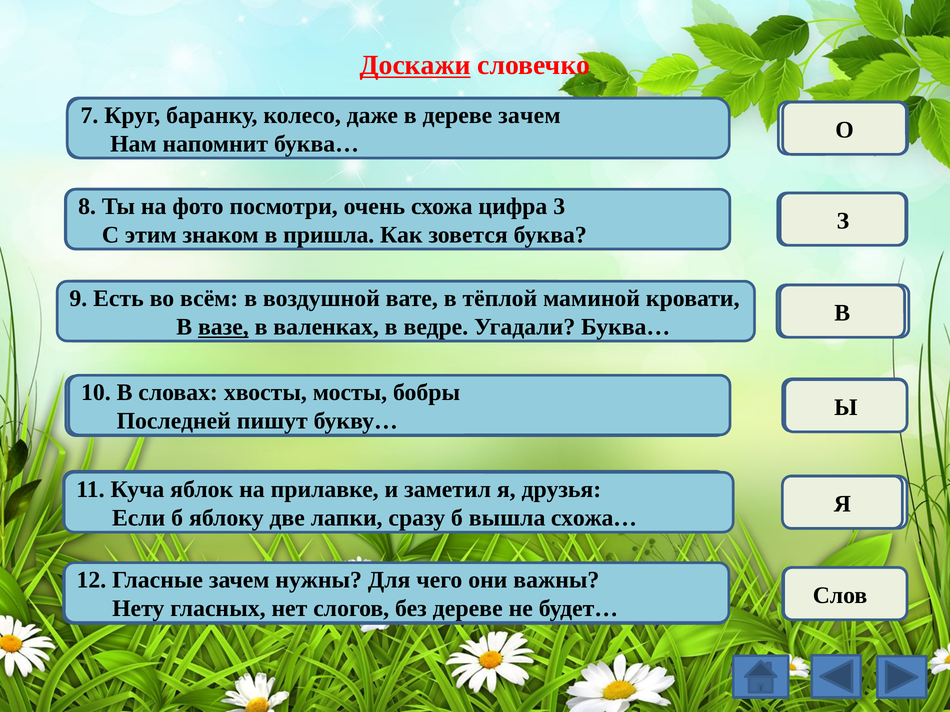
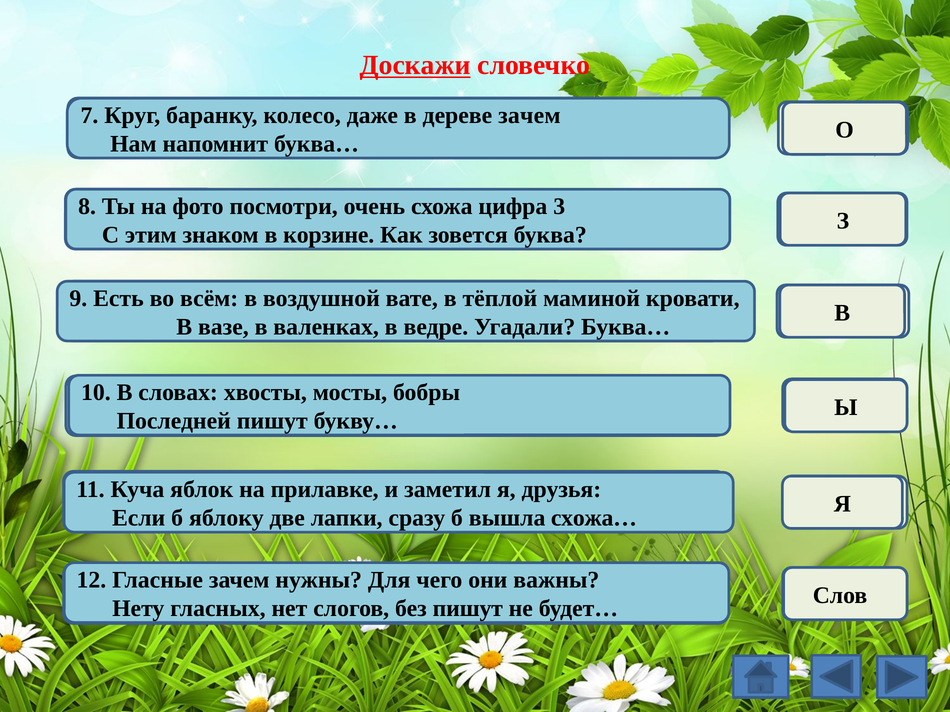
в пришла: пришла -> корзине (329, 235)
вазе underline: present -> none (223, 327)
дереве: дереве -> пишут (468, 609)
